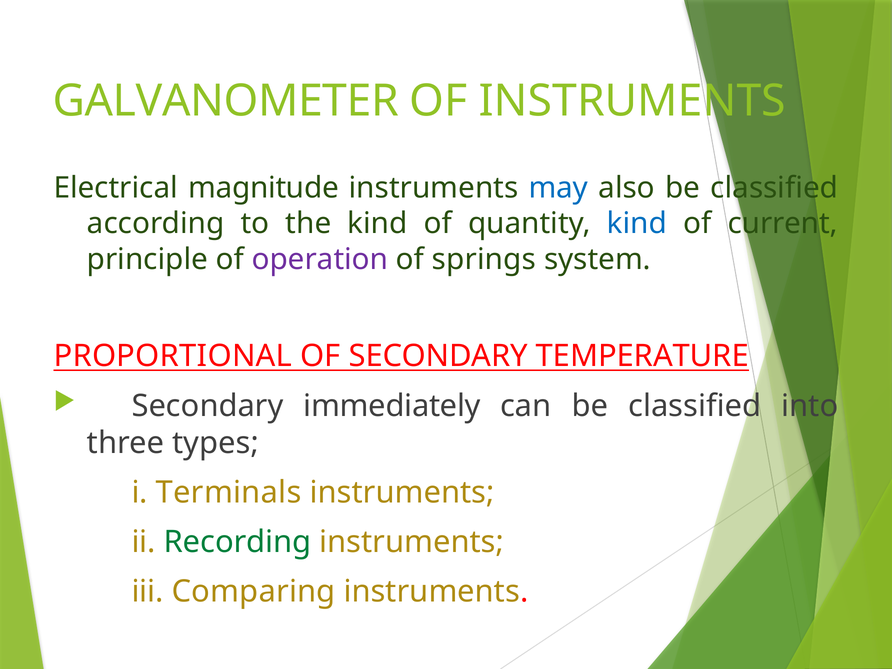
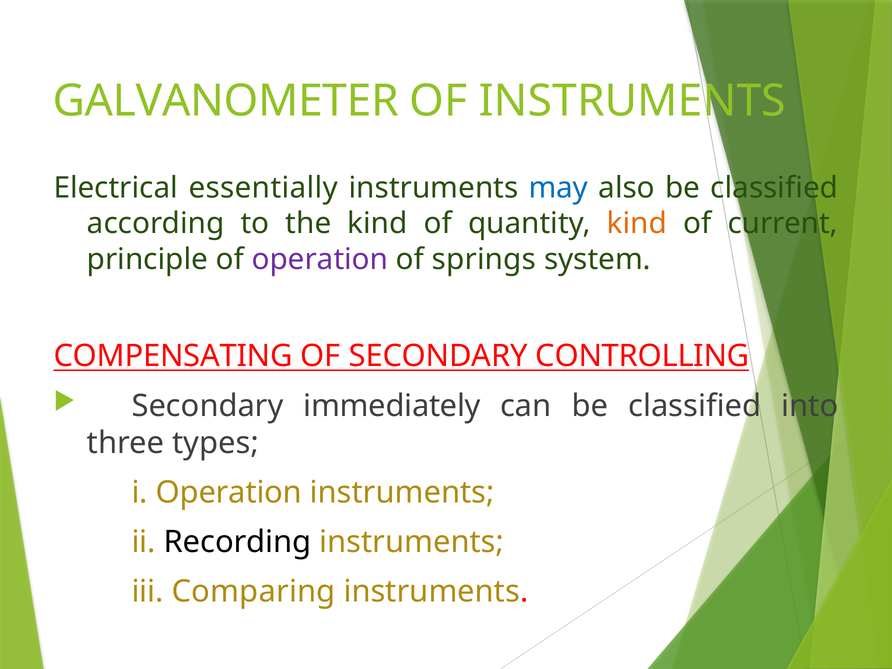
magnitude: magnitude -> essentially (263, 188)
kind colour: blue -> orange (637, 224)
PROPORTIONAL: PROPORTIONAL -> COMPENSATING (173, 356)
TEMPERATURE: TEMPERATURE -> CONTROLLING (642, 356)
i Terminals: Terminals -> Operation (229, 493)
Recording colour: green -> black (238, 542)
